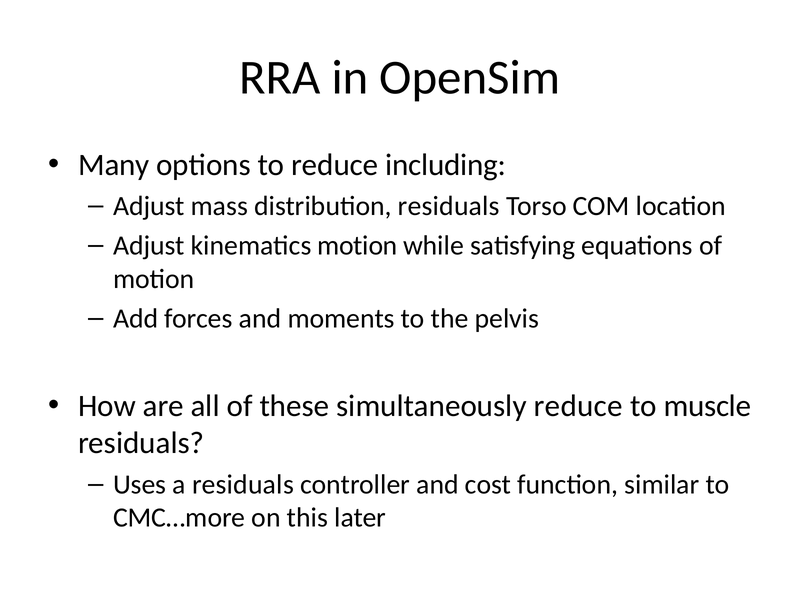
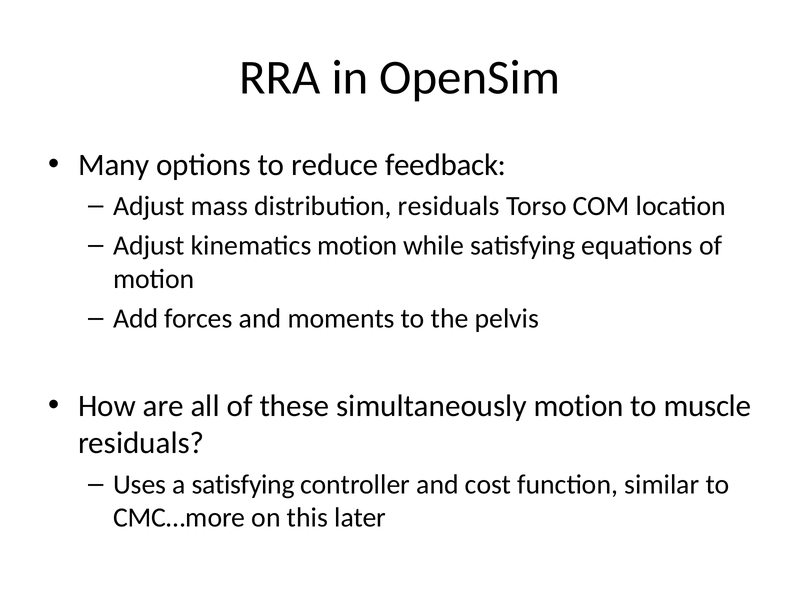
including: including -> feedback (446, 165)
simultaneously reduce: reduce -> motion (579, 406)
a residuals: residuals -> satisfying (243, 485)
